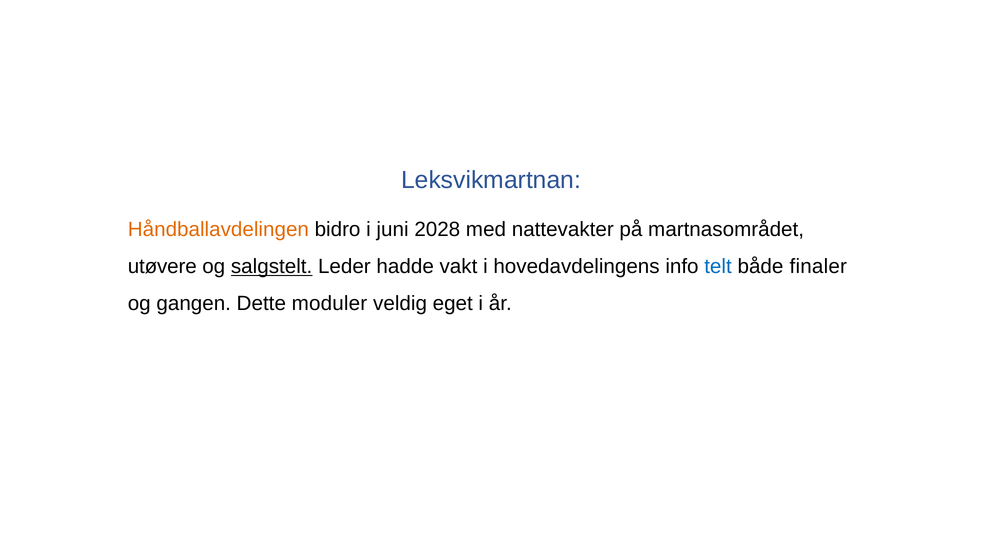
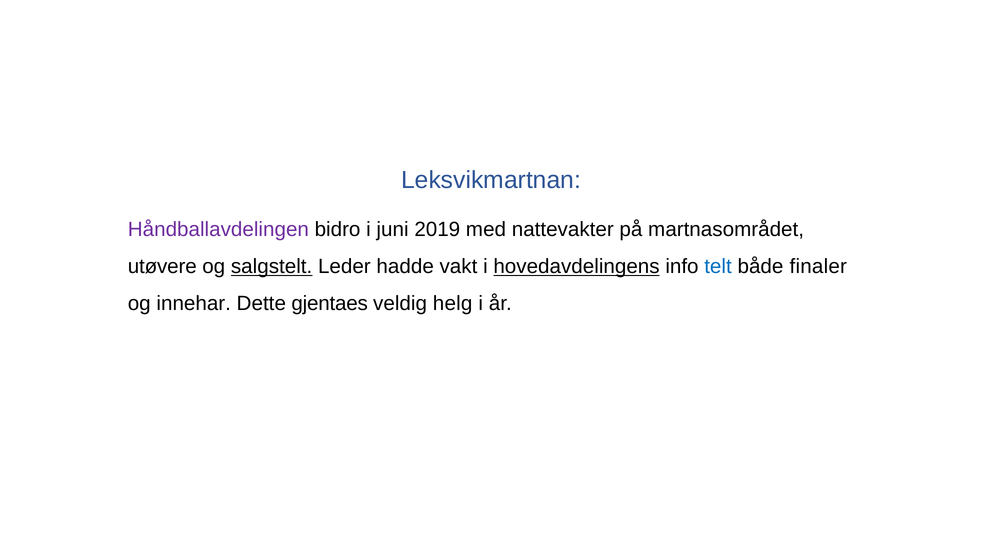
Håndballavdelingen colour: orange -> purple (218, 230)
2028: 2028 -> 2019 (437, 230)
hovedavdelingens underline: none -> present (577, 267)
gangen: gangen -> innehar (194, 304)
moduler: moduler -> gjentaes (330, 304)
eget: eget -> helg (453, 304)
